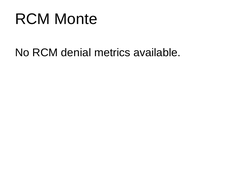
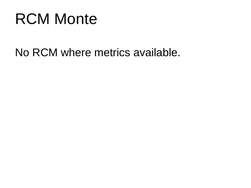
denial: denial -> where (76, 53)
